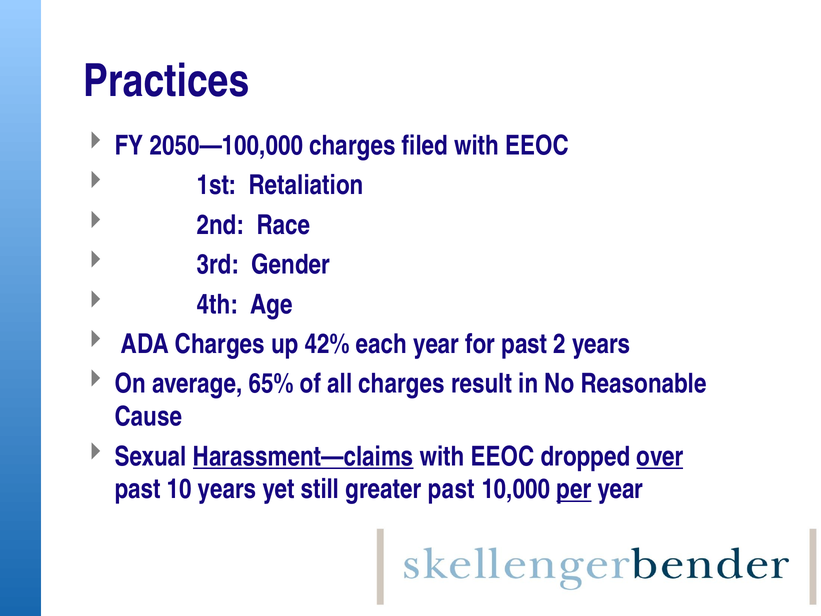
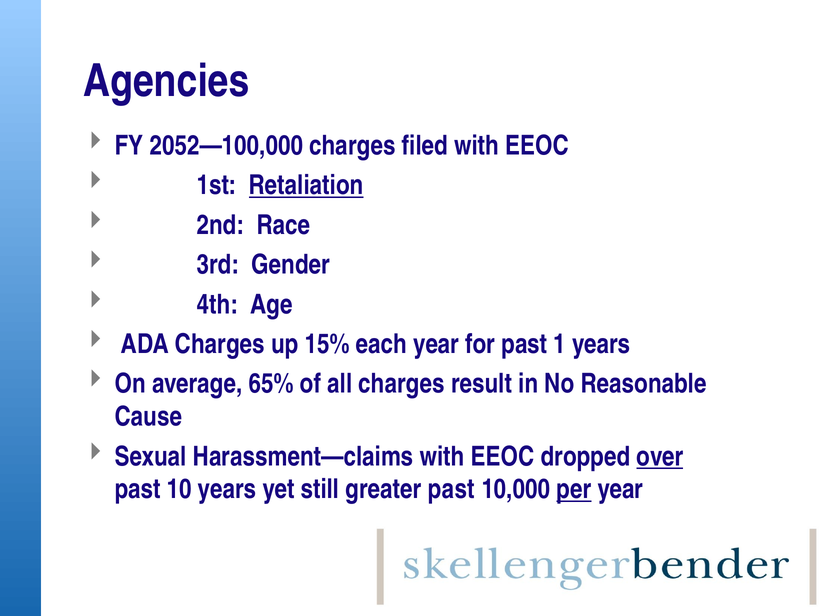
Practices: Practices -> Agencies (166, 81)
2050—100,000: 2050—100,000 -> 2052—100,000 (226, 146)
Retaliation underline: none -> present (306, 185)
42%: 42% -> 15% (327, 344)
2: 2 -> 1 (560, 344)
Harassment—claims underline: present -> none (303, 456)
